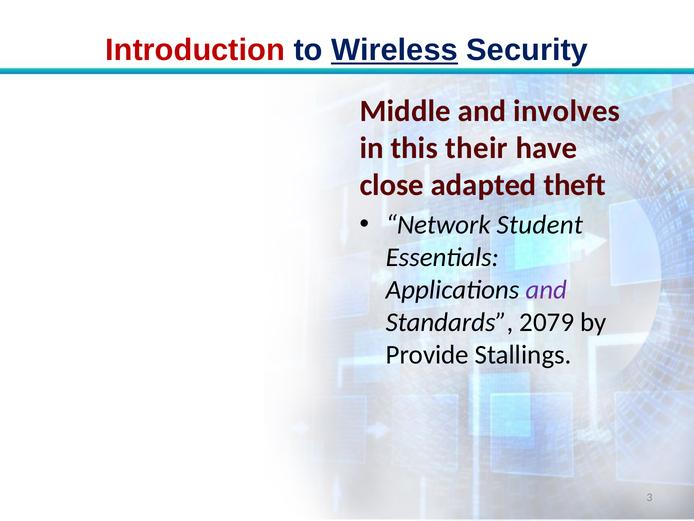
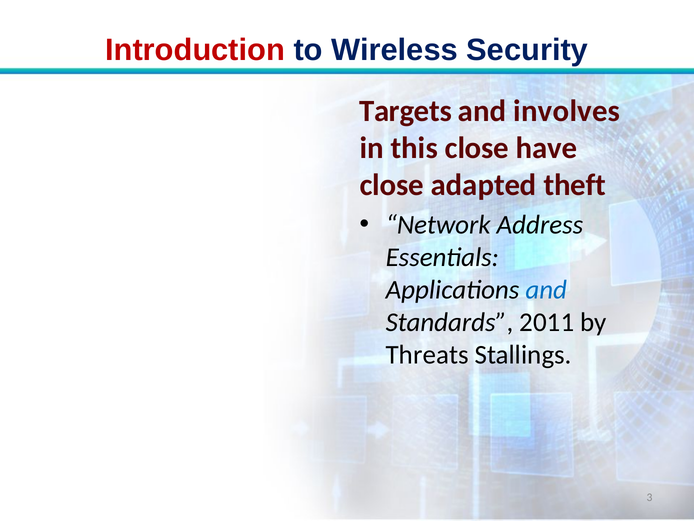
Wireless underline: present -> none (394, 50)
Middle: Middle -> Targets (405, 111)
this their: their -> close (477, 148)
Student: Student -> Address (540, 225)
and colour: purple -> blue (546, 290)
2079: 2079 -> 2011 (547, 322)
Provide: Provide -> Threats (427, 354)
